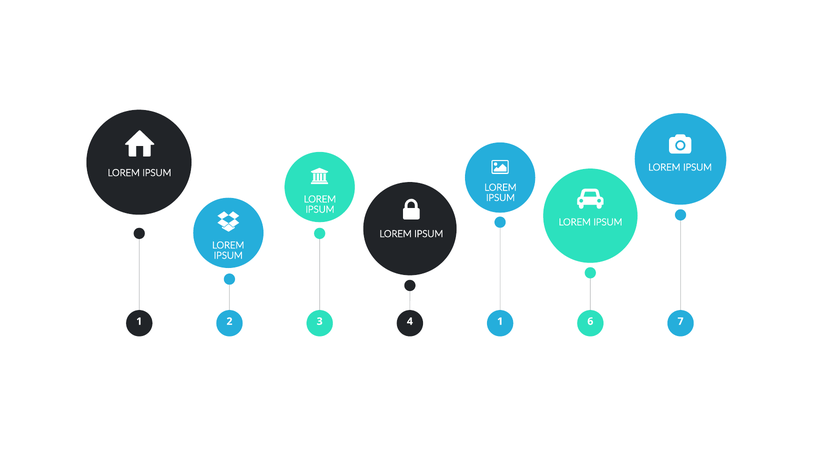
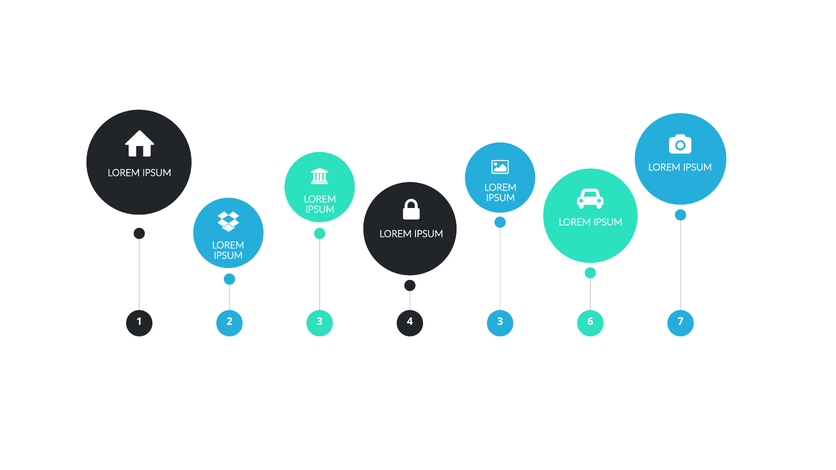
4 1: 1 -> 3 (500, 322)
